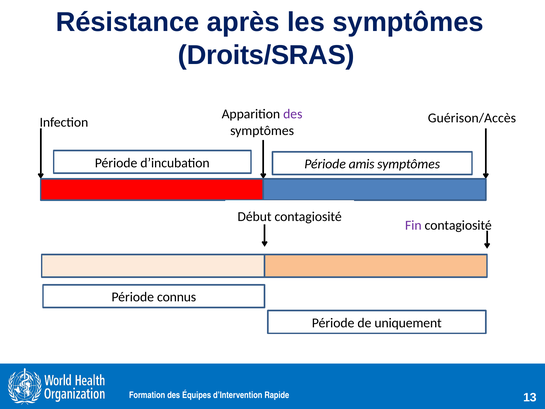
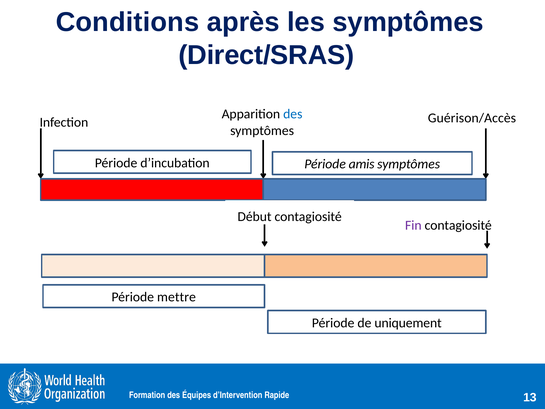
Résistance: Résistance -> Conditions (127, 22)
Droits/SRAS: Droits/SRAS -> Direct/SRAS (266, 55)
des colour: purple -> blue (293, 114)
connus: connus -> mettre (176, 297)
